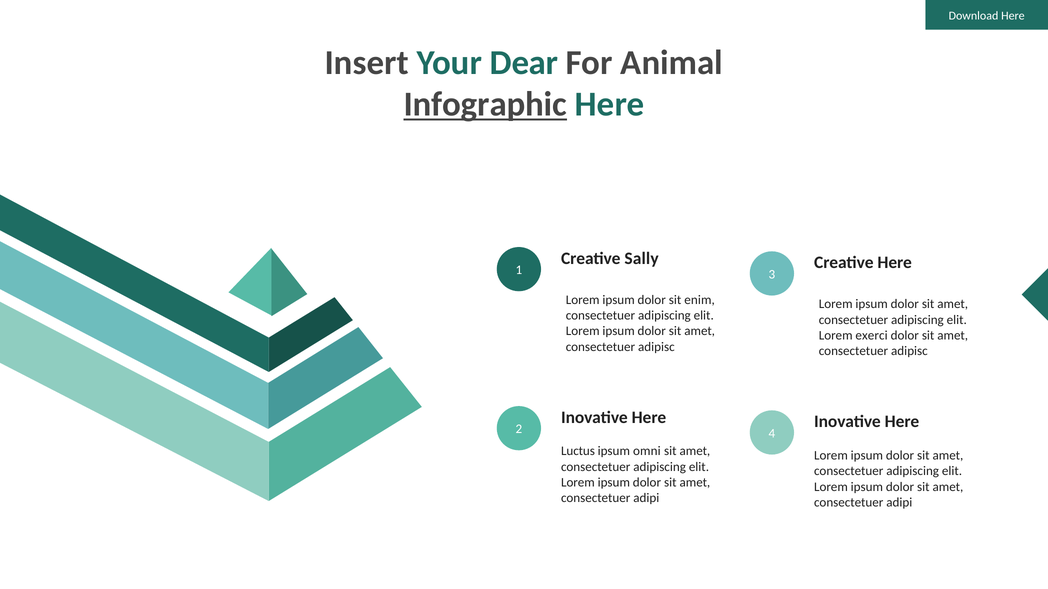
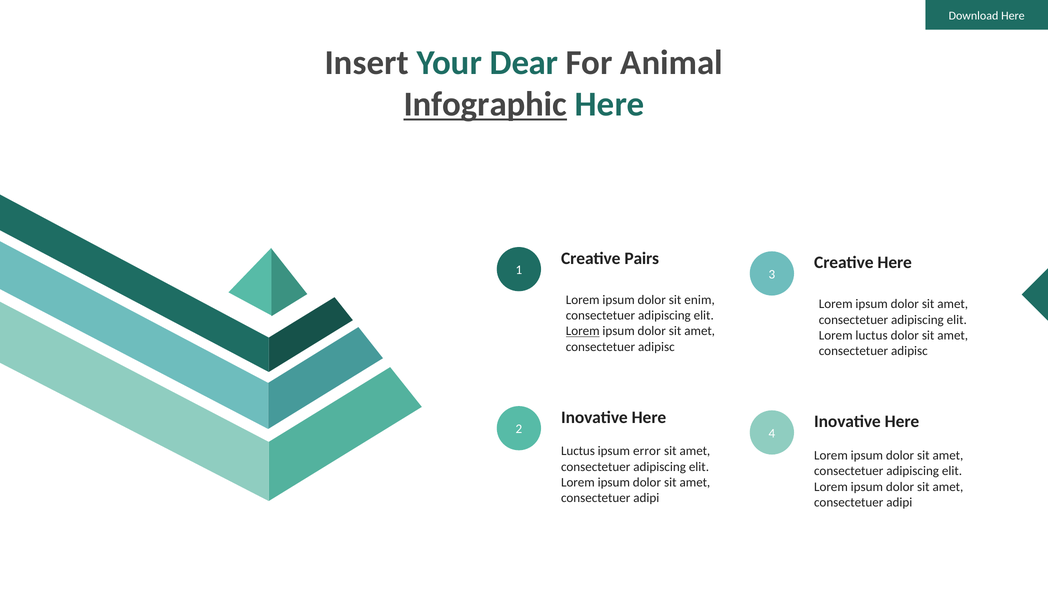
Sally: Sally -> Pairs (642, 259)
Lorem underline: none -> present (583, 331)
Lorem exerci: exerci -> luctus (872, 336)
omni: omni -> error (647, 451)
